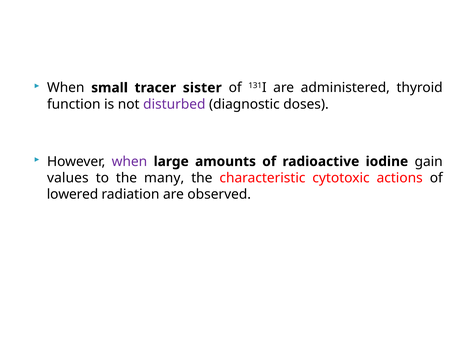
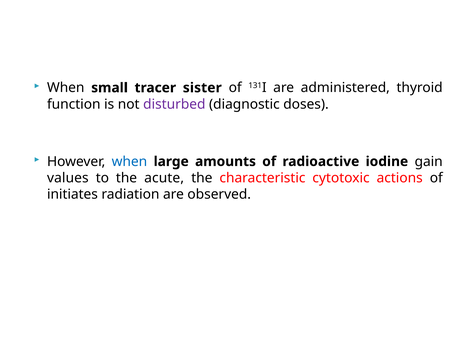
when colour: purple -> blue (129, 162)
many: many -> acute (164, 178)
lowered: lowered -> initiates (72, 195)
